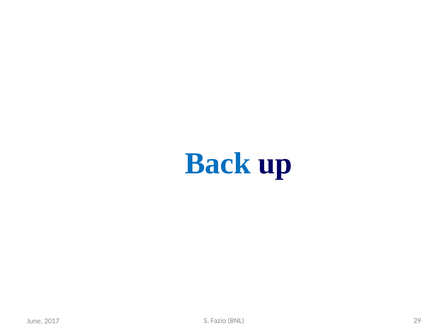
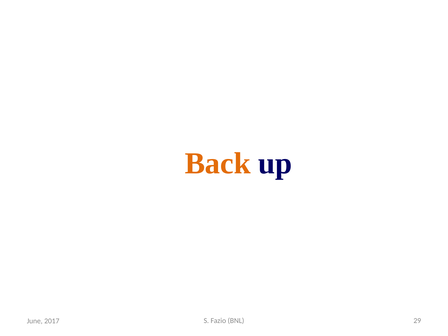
Back colour: blue -> orange (218, 163)
